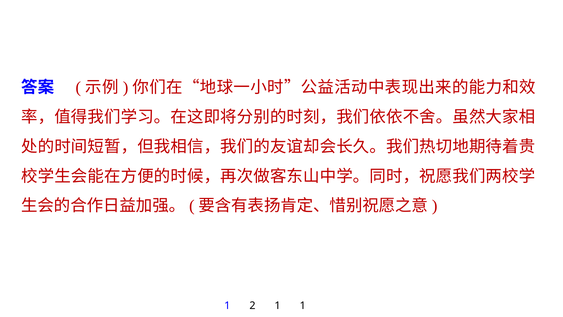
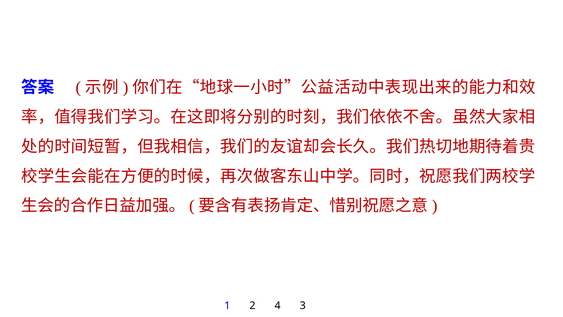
2 1: 1 -> 4 (278, 305)
1: 1 -> 3 (303, 305)
